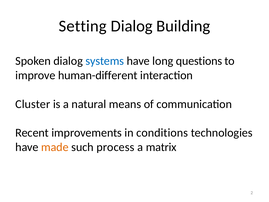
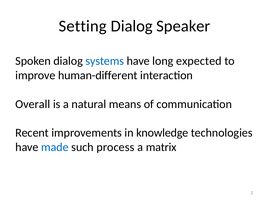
Building: Building -> Speaker (183, 26)
questions: questions -> expected (199, 61)
Cluster: Cluster -> Overall (33, 104)
conditions: conditions -> knowledge (162, 133)
made colour: orange -> blue (55, 147)
